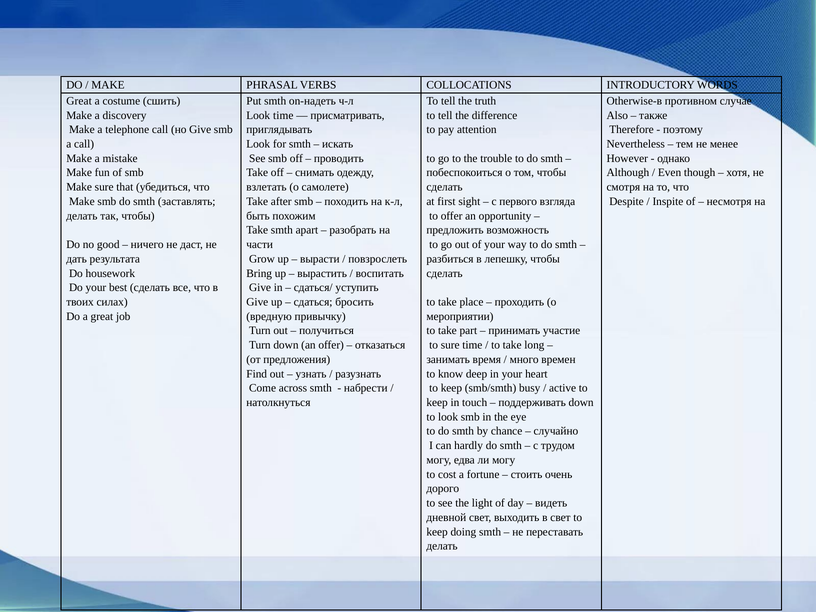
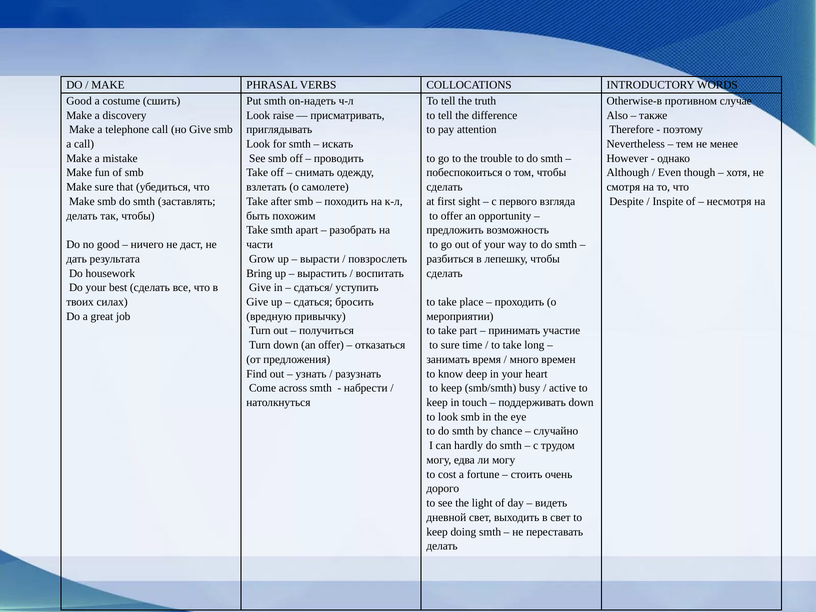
Great: Great -> Good (79, 101)
Look time: time -> raise (283, 115)
